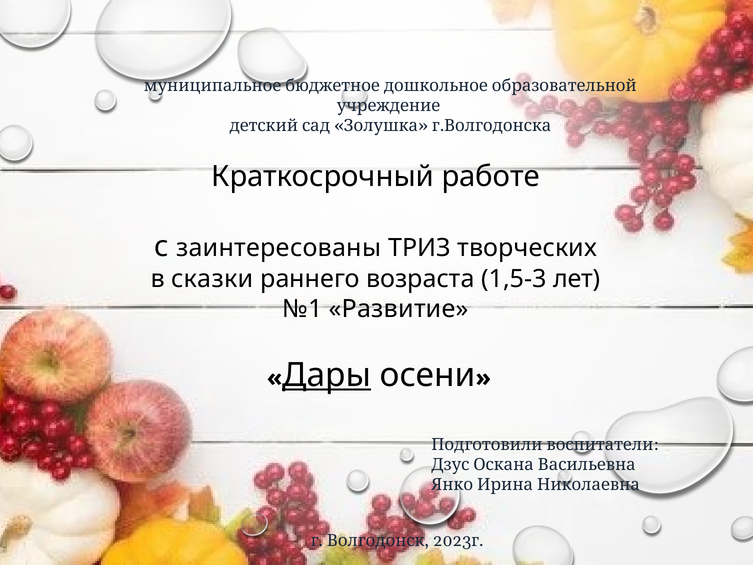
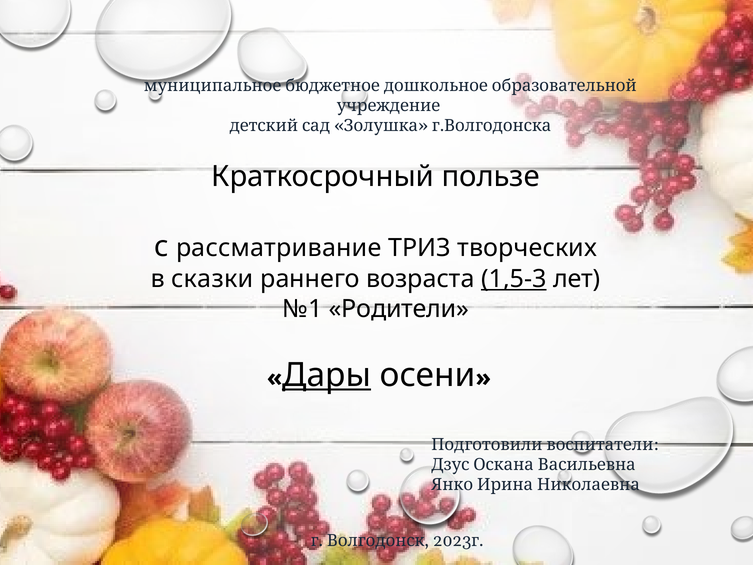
работе: работе -> пользе (491, 176)
заинтересованы: заинтересованы -> рассматривание (279, 248)
1,5-3 underline: none -> present (514, 279)
Развитие: Развитие -> Родители (399, 309)
